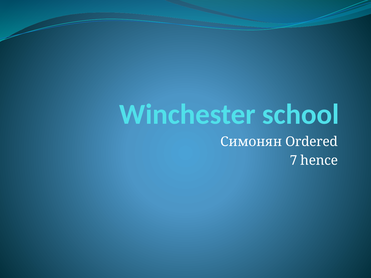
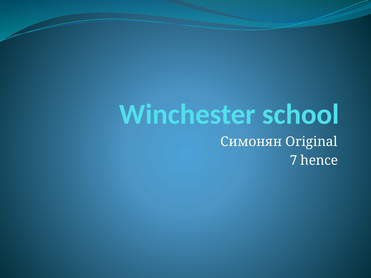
Ordered: Ordered -> Original (312, 142)
